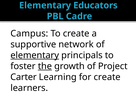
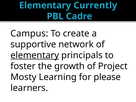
Educators: Educators -> Currently (95, 5)
the underline: present -> none (45, 66)
Carter: Carter -> Mosty (24, 77)
for create: create -> please (107, 77)
